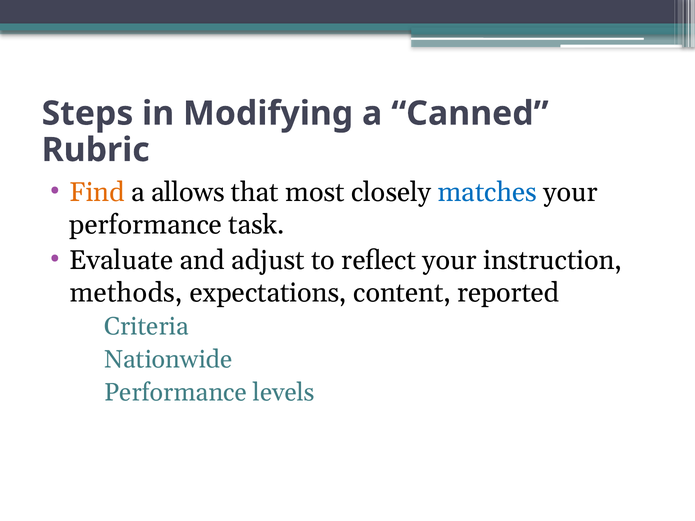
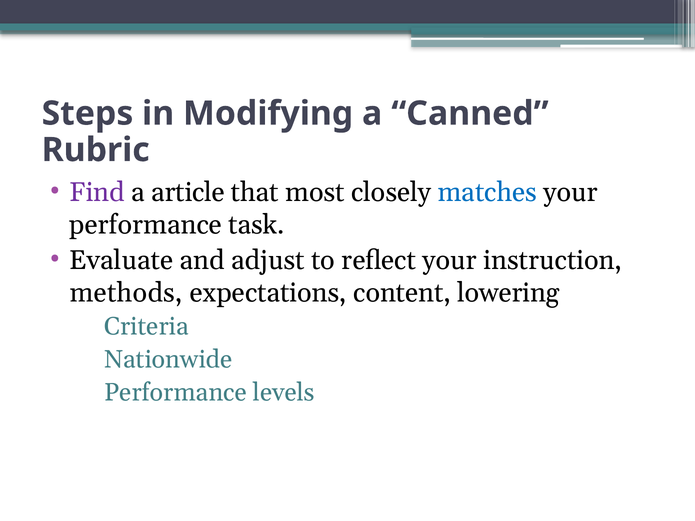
Find colour: orange -> purple (97, 192)
allows: allows -> article (188, 192)
reported: reported -> lowering (508, 293)
